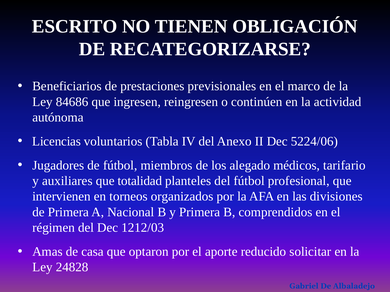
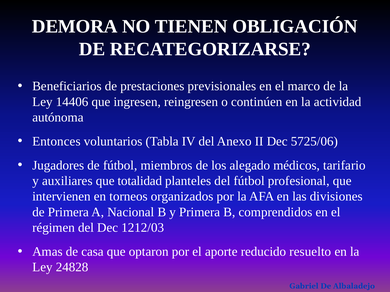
ESCRITO: ESCRITO -> DEMORA (75, 26)
84686: 84686 -> 14406 (72, 102)
Licencias: Licencias -> Entonces (56, 142)
5224/06: 5224/06 -> 5725/06 (314, 142)
solicitar: solicitar -> resuelto (310, 252)
